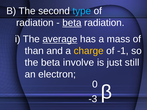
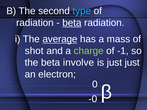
than: than -> shot (34, 51)
charge colour: yellow -> light green (89, 51)
just still: still -> just (132, 63)
-3: -3 -> -0 (93, 99)
